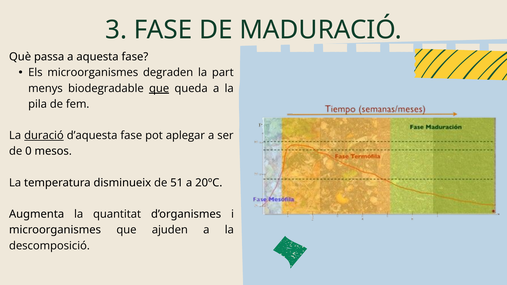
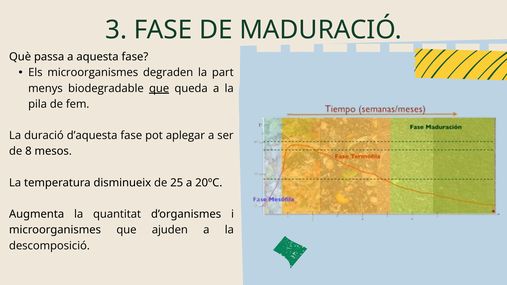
duració underline: present -> none (44, 136)
0: 0 -> 8 (28, 151)
51: 51 -> 25 (177, 183)
